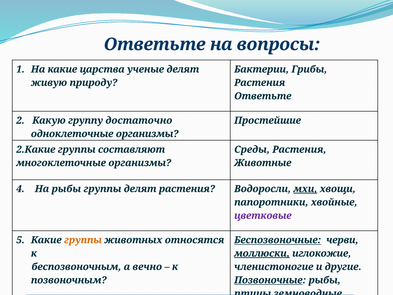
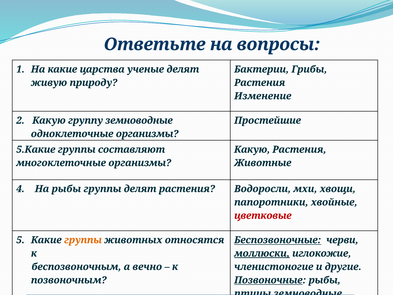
Ответьте: Ответьте -> Изменение (263, 96)
группу достаточно: достаточно -> земноводные (139, 120)
2.Какие: 2.Какие -> 5.Какие (36, 149)
Среды: Среды -> Какую (252, 149)
мхи underline: present -> none (305, 189)
цветковые colour: purple -> red (263, 215)
